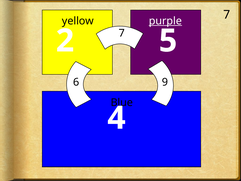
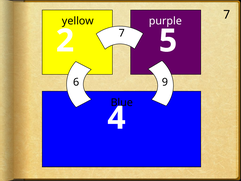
purple underline: present -> none (165, 21)
